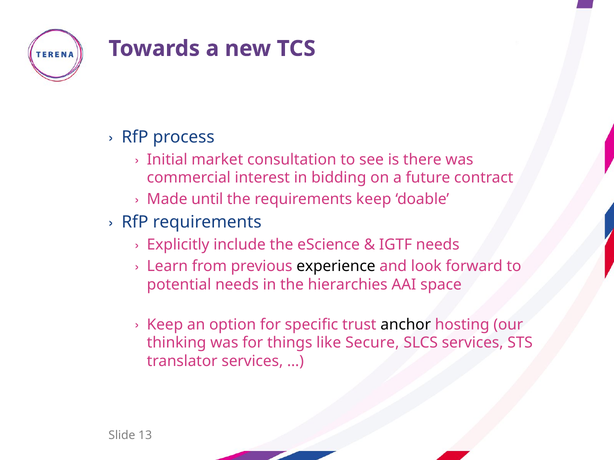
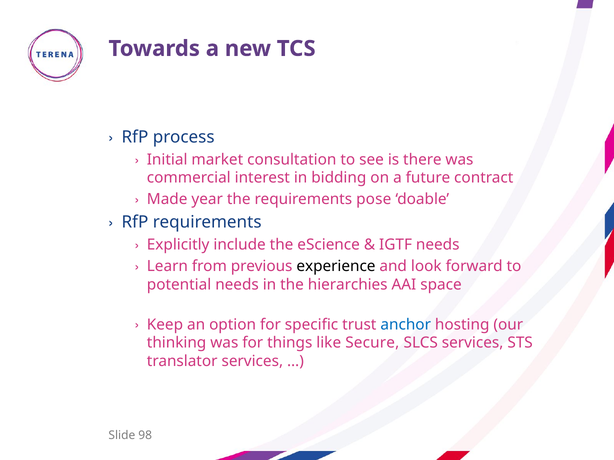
until: until -> year (207, 200)
requirements keep: keep -> pose (374, 200)
anchor colour: black -> blue (406, 325)
13: 13 -> 98 (145, 436)
